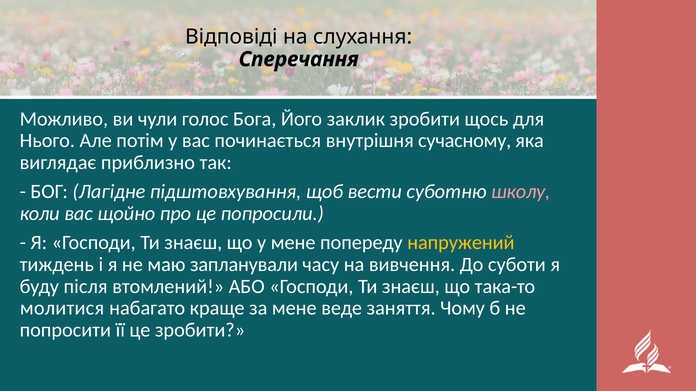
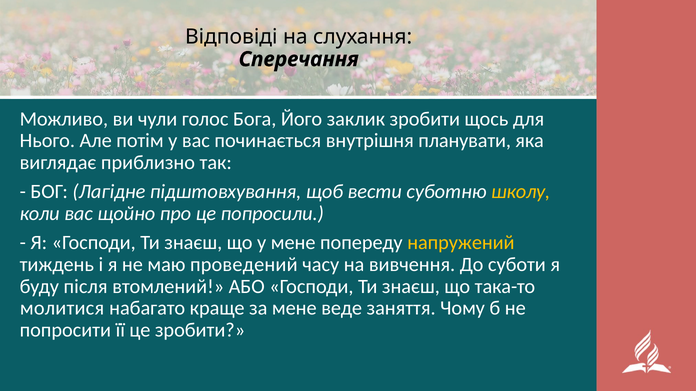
сучасному: сучасному -> планувати (465, 141)
школу colour: pink -> yellow (521, 192)
запланували: запланували -> проведений (244, 265)
